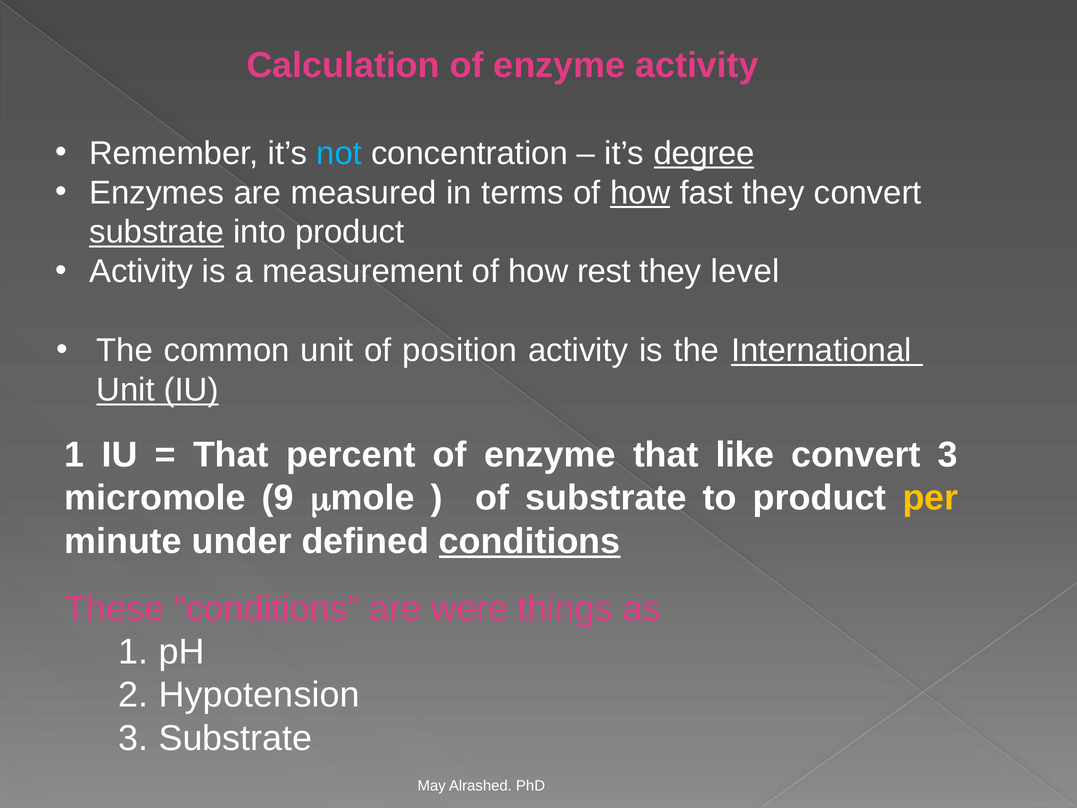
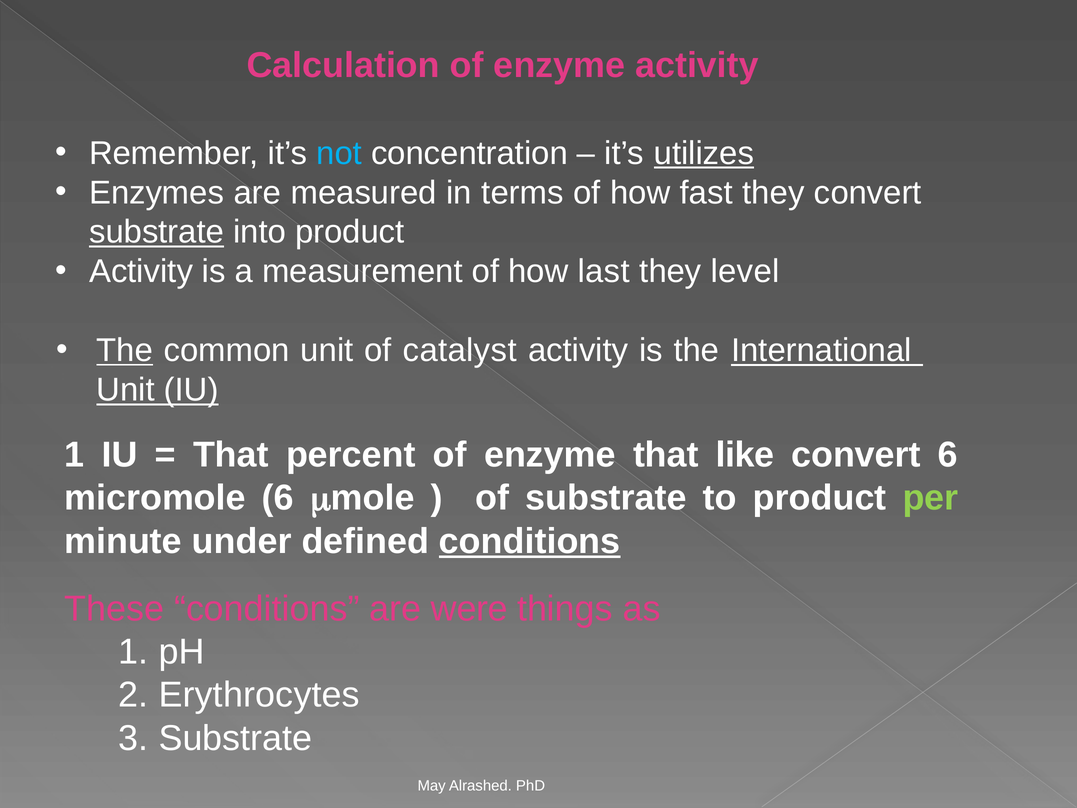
degree: degree -> utilizes (704, 153)
how underline: present -> none (640, 193)
rest: rest -> last (604, 272)
The underline: none -> present (125, 350)
position: position -> catalyst (460, 350)
convert 3: 3 -> 6 (948, 455)
micromole 9: 9 -> 6 (278, 498)
per colour: yellow -> light green (930, 498)
Hypotension: Hypotension -> Erythrocytes (259, 695)
